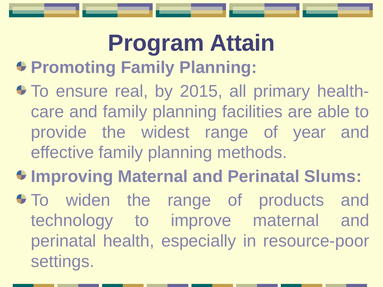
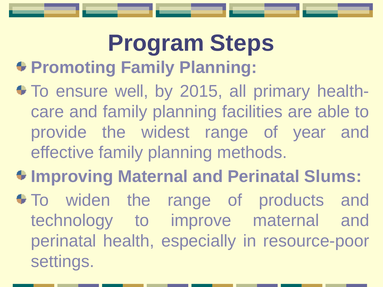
Attain: Attain -> Steps (242, 43)
real: real -> well (132, 91)
